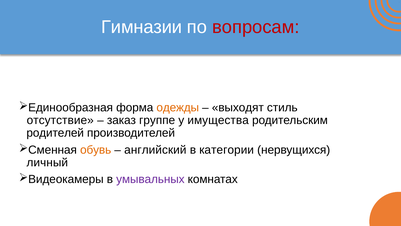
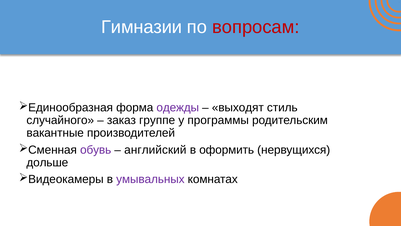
одежды colour: orange -> purple (178, 108)
отсутствие: отсутствие -> случайного (60, 120)
имущества: имущества -> программы (218, 120)
родителей: родителей -> вакантные (55, 133)
обувь colour: orange -> purple (96, 150)
категории: категории -> оформить (227, 150)
личный: личный -> дольше (47, 162)
